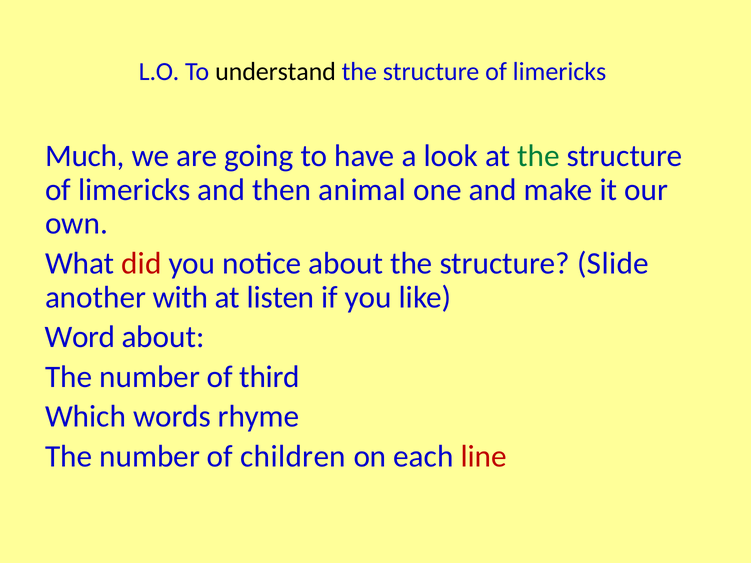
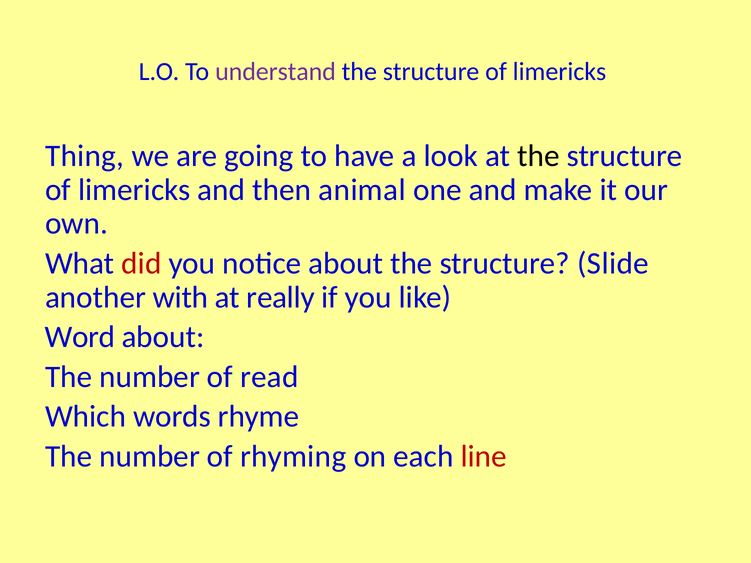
understand colour: black -> purple (276, 72)
Much: Much -> Thing (85, 156)
the colour: green -> black (538, 156)
listen: listen -> really (281, 297)
third: third -> read (269, 377)
children: children -> rhyming (293, 457)
